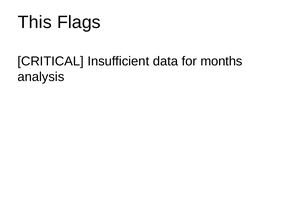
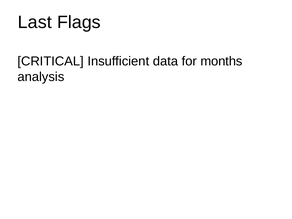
This: This -> Last (35, 22)
